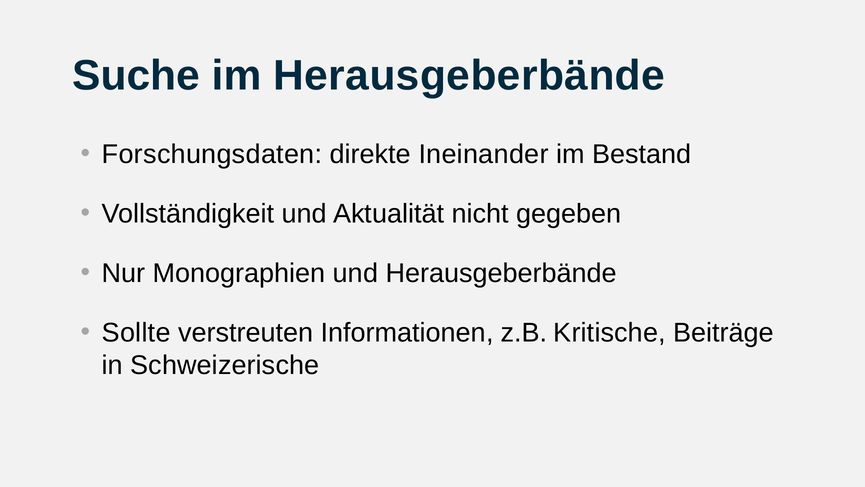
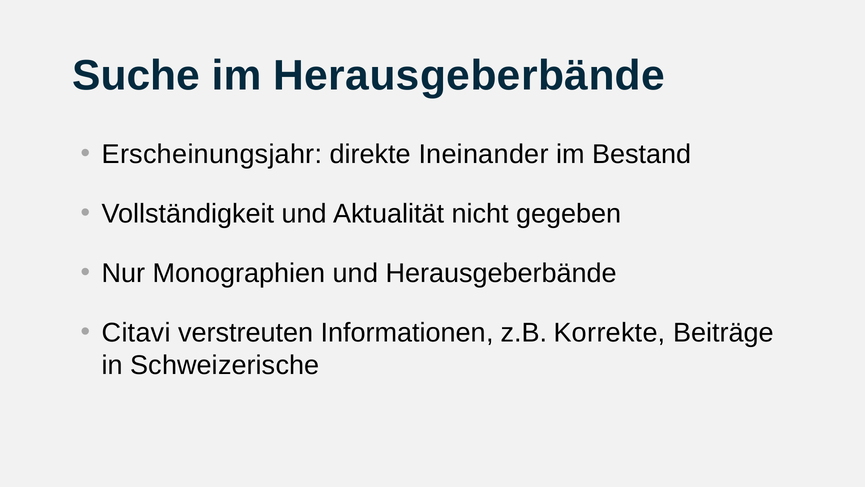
Forschungsdaten: Forschungsdaten -> Erscheinungsjahr (212, 154)
Sollte: Sollte -> Citavi (136, 333)
Kritische: Kritische -> Korrekte (610, 333)
